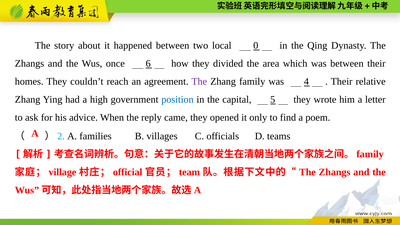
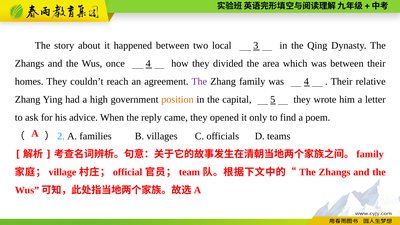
0: 0 -> 3 (256, 46)
once 6: 6 -> 4 (148, 64)
position colour: blue -> orange (177, 100)
